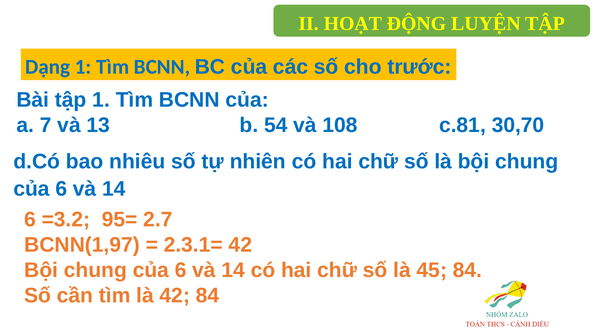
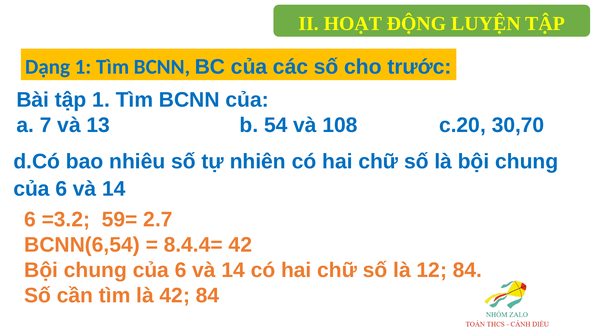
c.81: c.81 -> c.20 (462, 125)
95=: 95= -> 59= (120, 219)
BCNN(1,97: BCNN(1,97 -> BCNN(6,54 (82, 245)
2.3.1=: 2.3.1= -> 8.4.4= (193, 245)
45: 45 -> 12 (432, 270)
